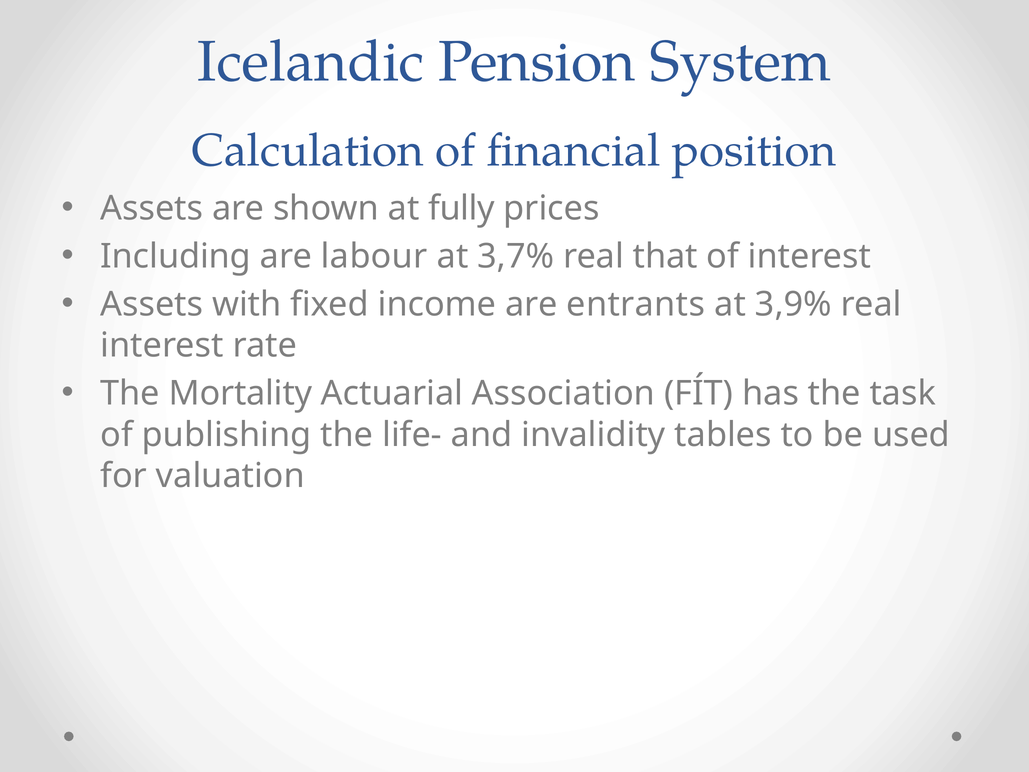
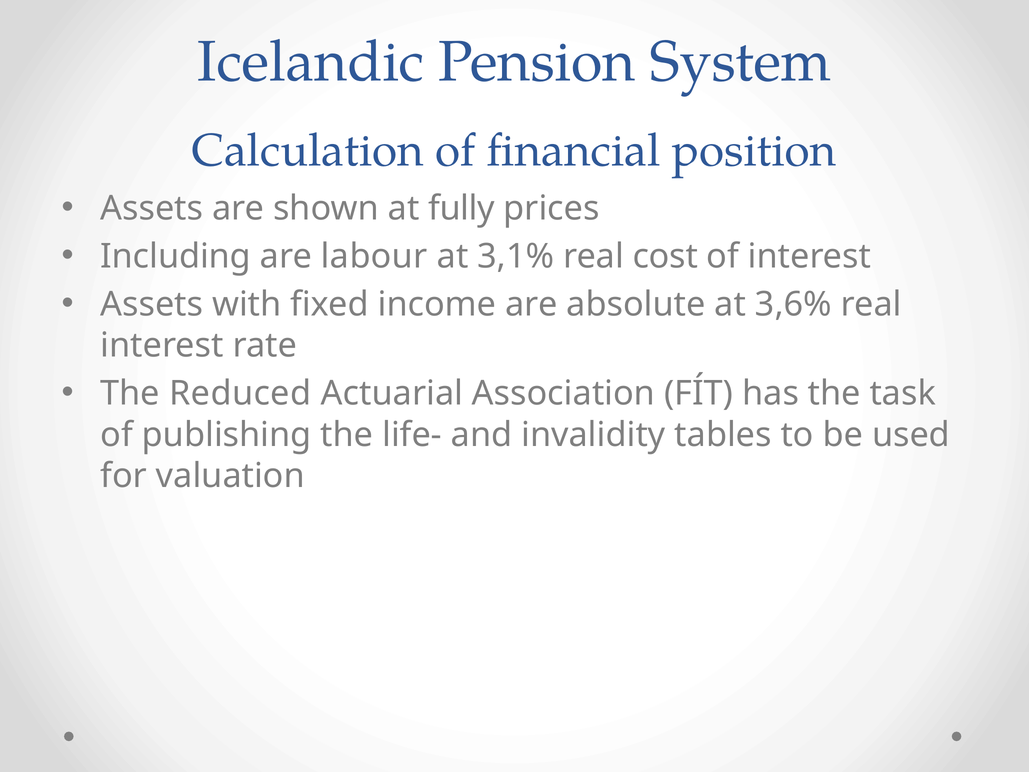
3,7%: 3,7% -> 3,1% (516, 256)
that: that -> cost (665, 256)
entrants: entrants -> absolute (636, 304)
3,9%: 3,9% -> 3,6% (793, 304)
Mortality: Mortality -> Reduced (240, 393)
